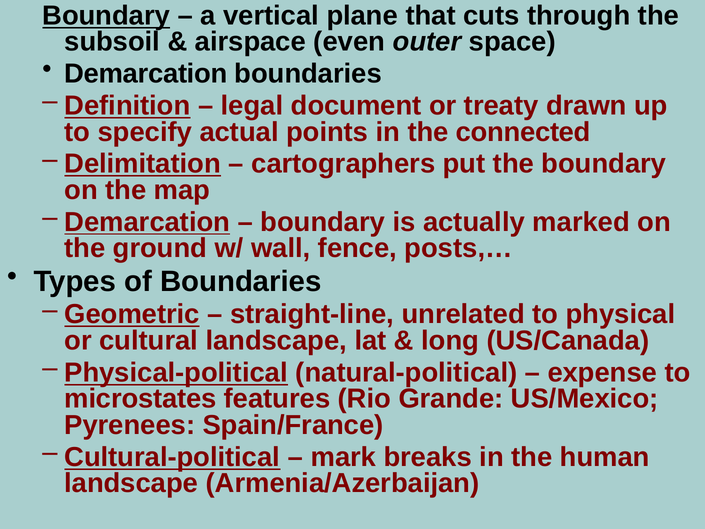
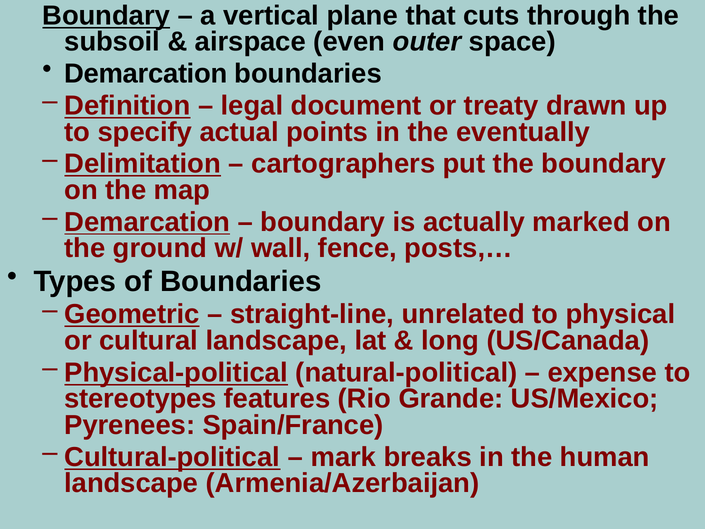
connected: connected -> eventually (523, 132)
microstates: microstates -> stereotypes (140, 399)
